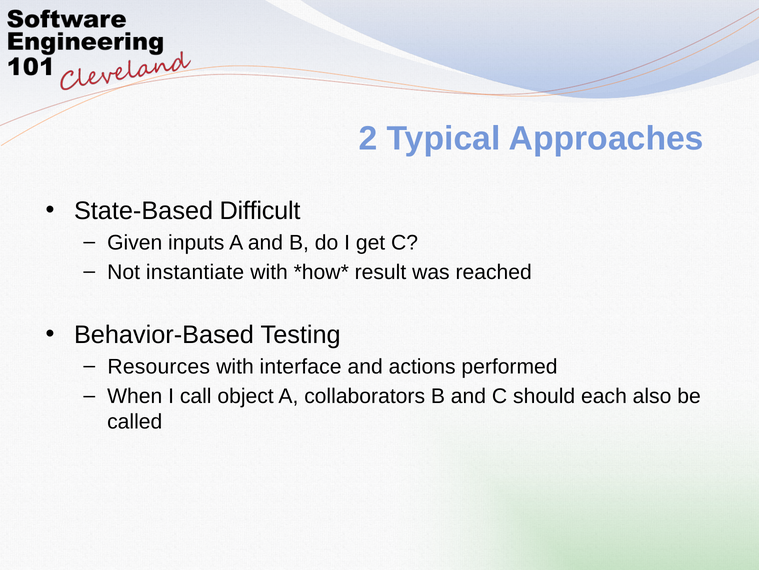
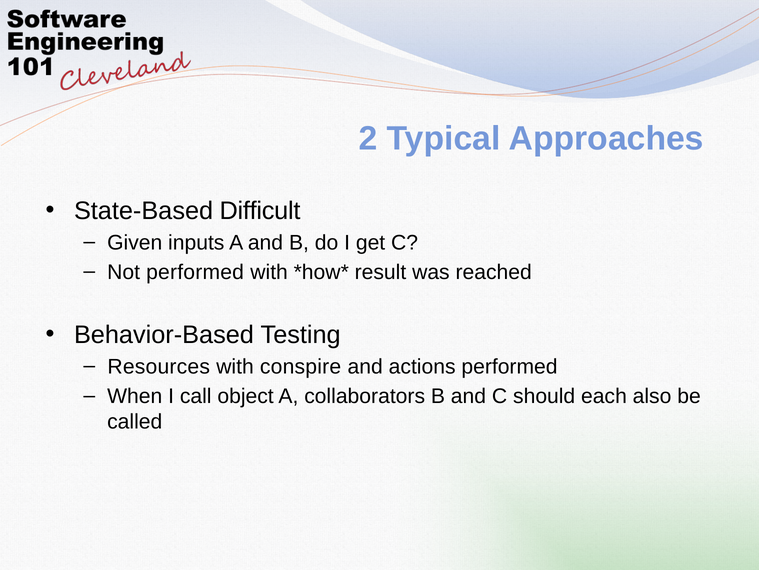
Not instantiate: instantiate -> performed (195, 272)
interface: interface -> conspire (301, 366)
